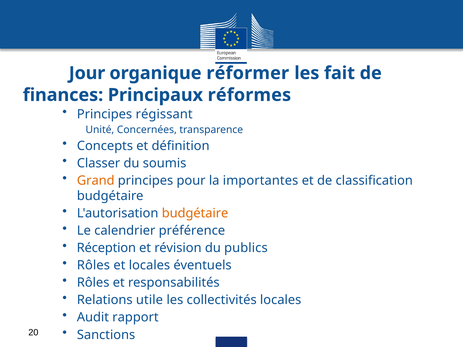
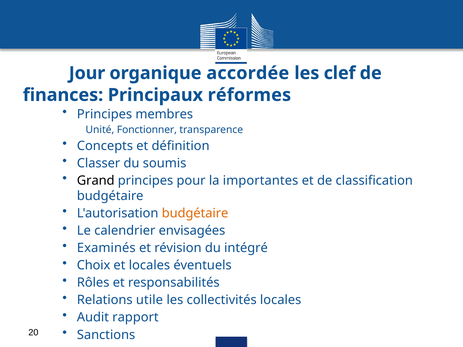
réformer: réformer -> accordée (248, 73)
fait: fait -> clef (340, 73)
régissant: régissant -> membres (164, 114)
Concernées: Concernées -> Fonctionner (147, 130)
Grand colour: orange -> black (96, 181)
préférence: préférence -> envisagées (192, 231)
Réception: Réception -> Examinés (106, 248)
publics: publics -> intégré (246, 248)
Rôles: Rôles -> Choix (94, 266)
